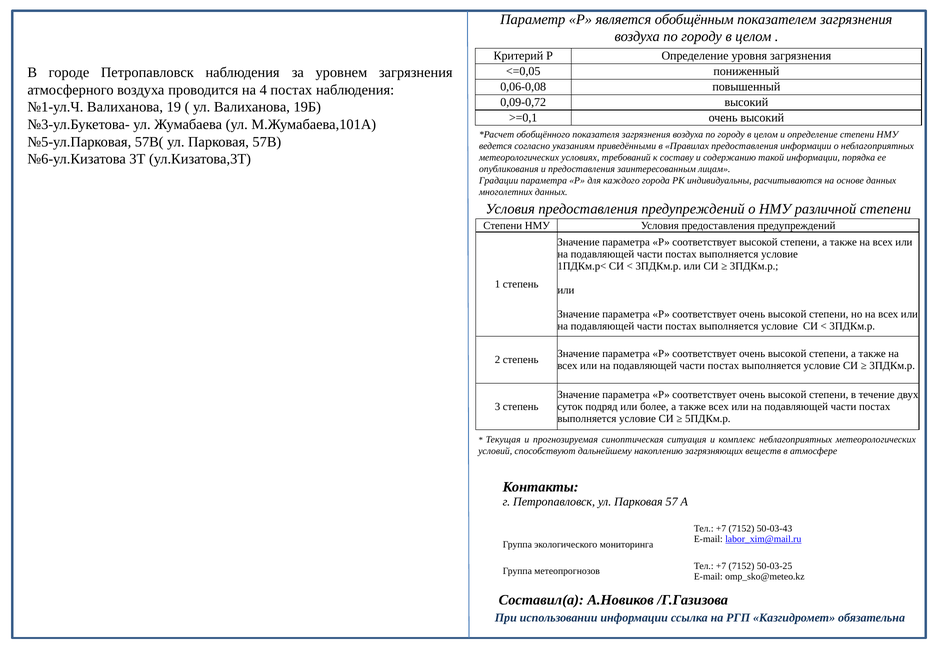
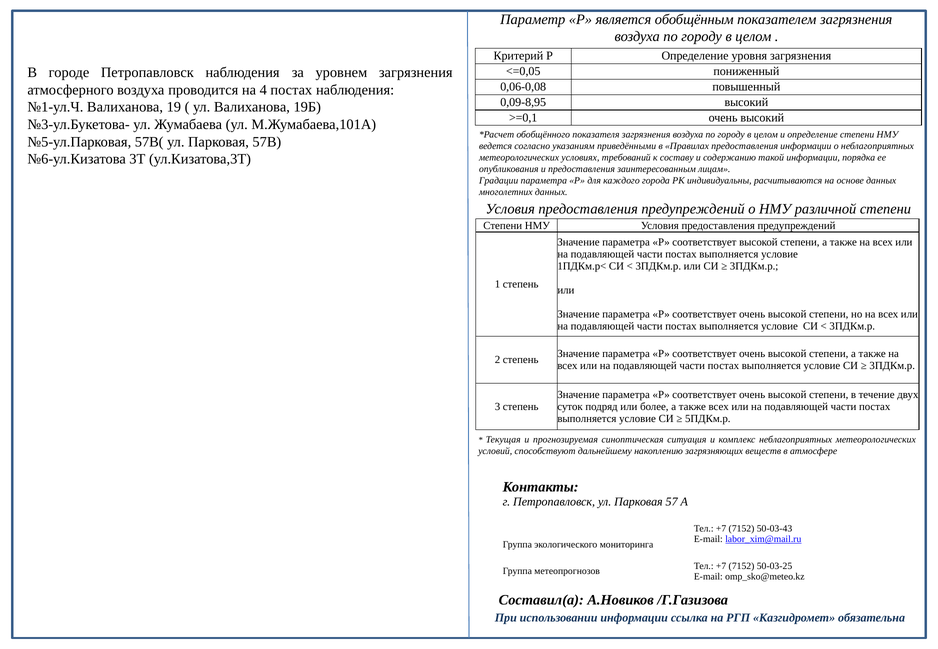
0,09-0,72: 0,09-0,72 -> 0,09-8,95 (523, 102)
